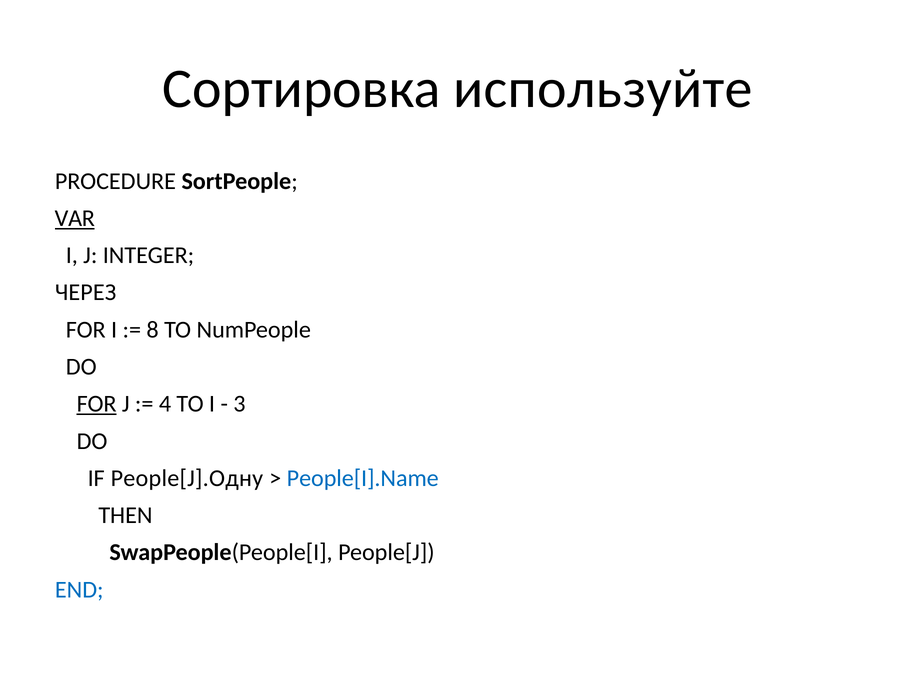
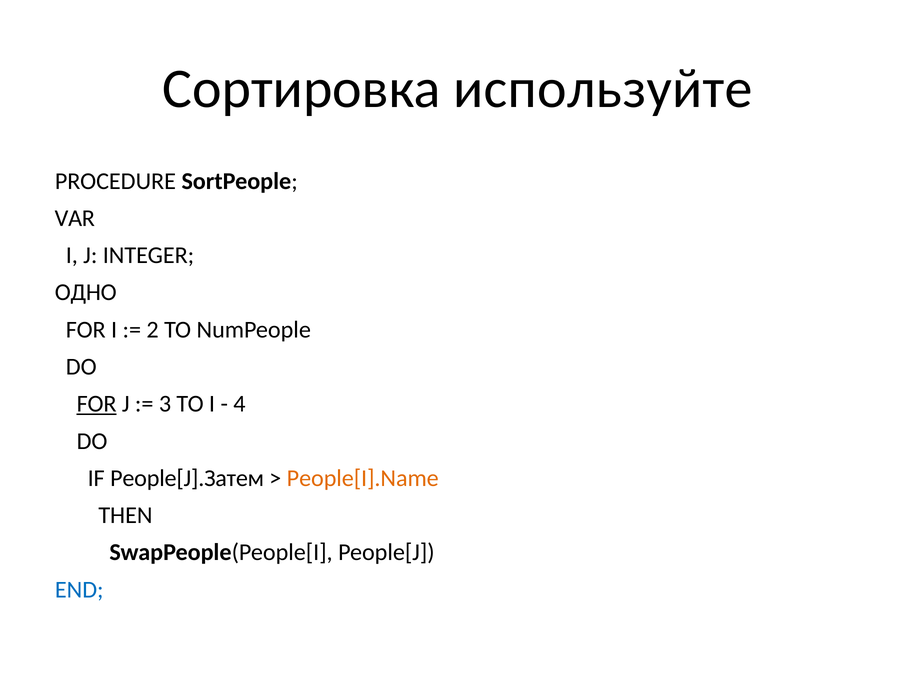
VAR underline: present -> none (75, 218)
ЧЕРЕЗ: ЧЕРЕЗ -> ОДНО (86, 293)
8: 8 -> 2 (153, 330)
4: 4 -> 3 (165, 404)
3: 3 -> 4 (239, 404)
People[J].Одну: People[J].Одну -> People[J].Затем (187, 478)
People[I].Name colour: blue -> orange (363, 478)
